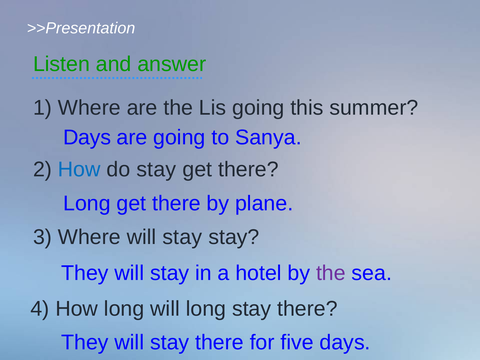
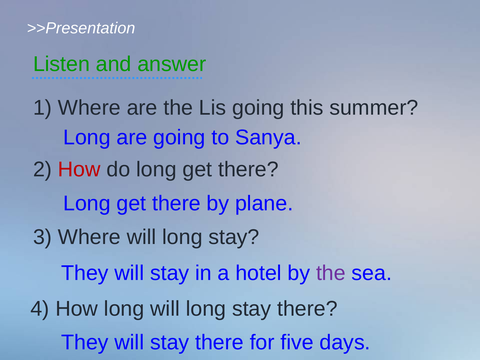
Days: Days -> Long (87, 138)
How colour: blue -> red (79, 169)
do stay: stay -> long (156, 169)
Where will stay: stay -> long (182, 237)
